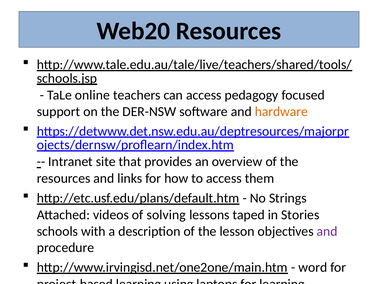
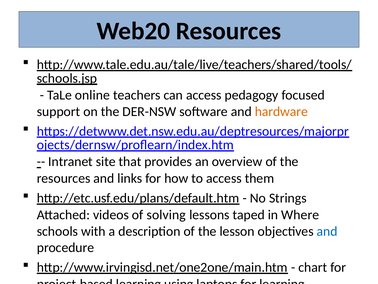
Stories: Stories -> Where (300, 214)
and colour: purple -> blue (327, 231)
word: word -> chart (313, 267)
